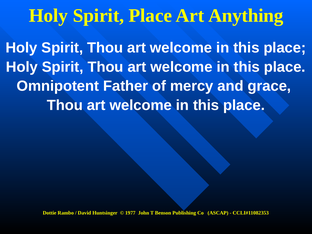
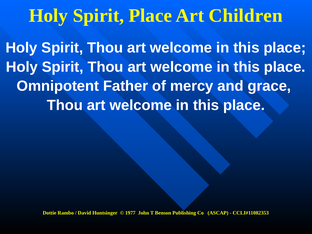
Anything: Anything -> Children (246, 16)
